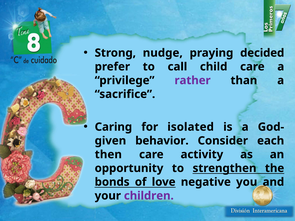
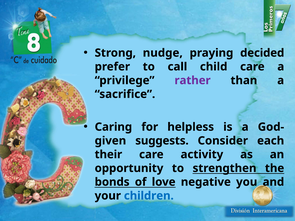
isolated: isolated -> helpless (191, 127)
behavior: behavior -> suggests (162, 141)
then: then -> their (108, 155)
children colour: purple -> blue (149, 196)
